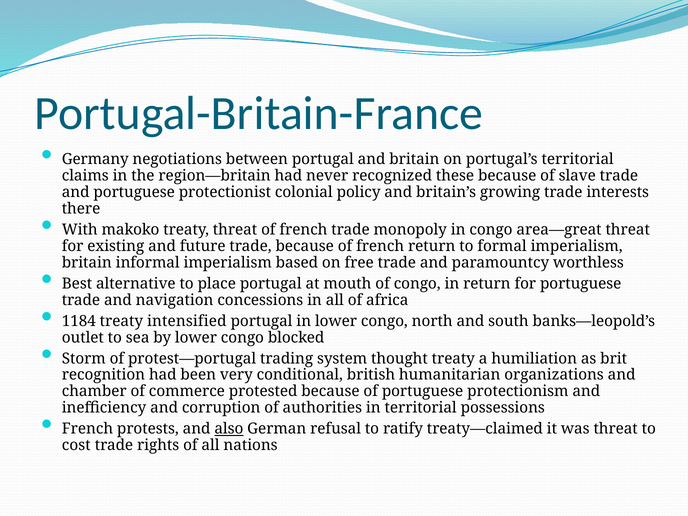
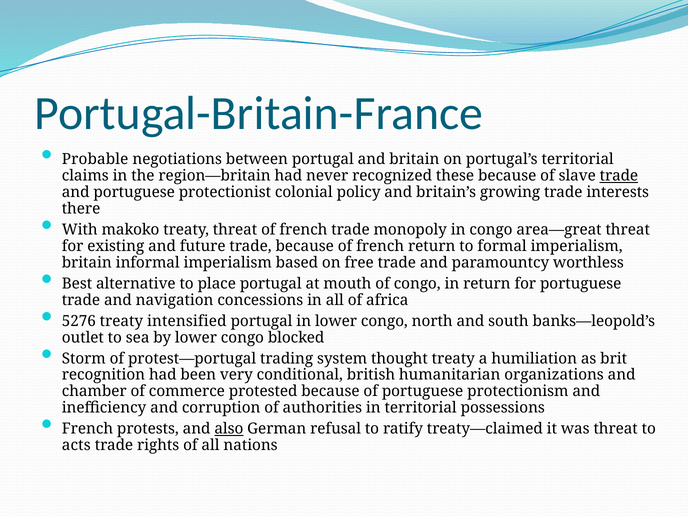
Germany: Germany -> Probable (95, 159)
trade underline: none -> present (619, 176)
1184: 1184 -> 5276 (79, 321)
cost: cost -> acts (76, 445)
